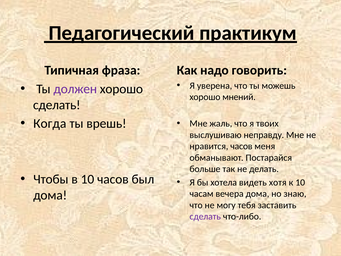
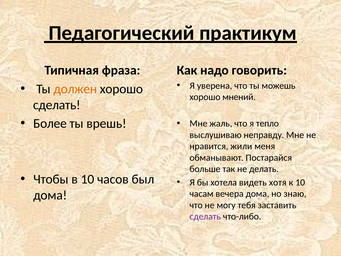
должен colour: purple -> orange (75, 89)
Когда: Когда -> Более (50, 123)
твоих: твоих -> тепло (267, 123)
нравится часов: часов -> жили (241, 146)
